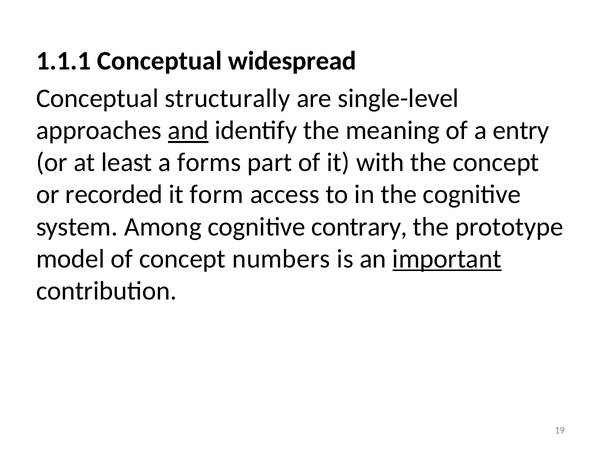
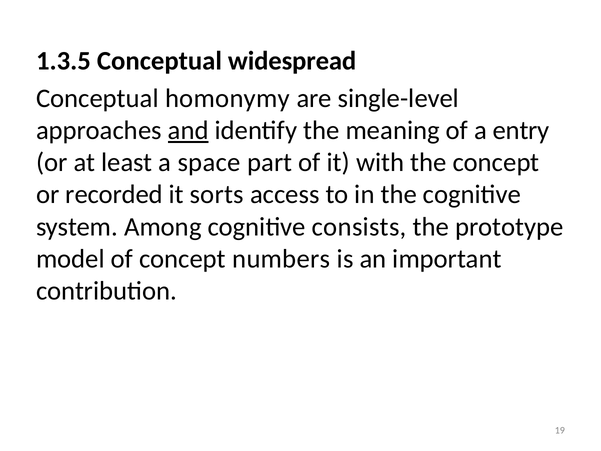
1.1.1: 1.1.1 -> 1.3.5 (63, 61)
structurally: structurally -> homonymy (228, 98)
forms: forms -> space (209, 162)
form: form -> sorts (217, 195)
contrary: contrary -> consists (359, 227)
important underline: present -> none (447, 259)
